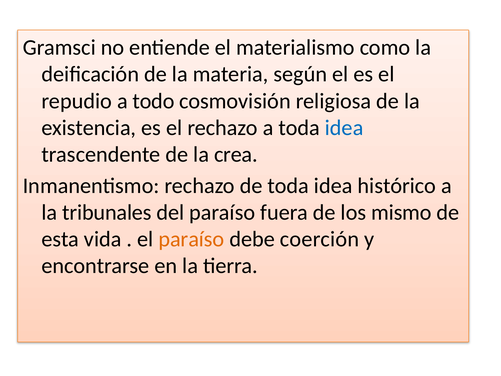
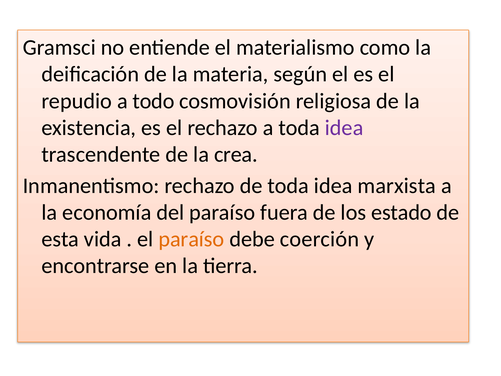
idea colour: blue -> purple (344, 128)
histórico: histórico -> marxista (397, 186)
tribunales: tribunales -> economía (107, 212)
mismo: mismo -> estado (401, 212)
